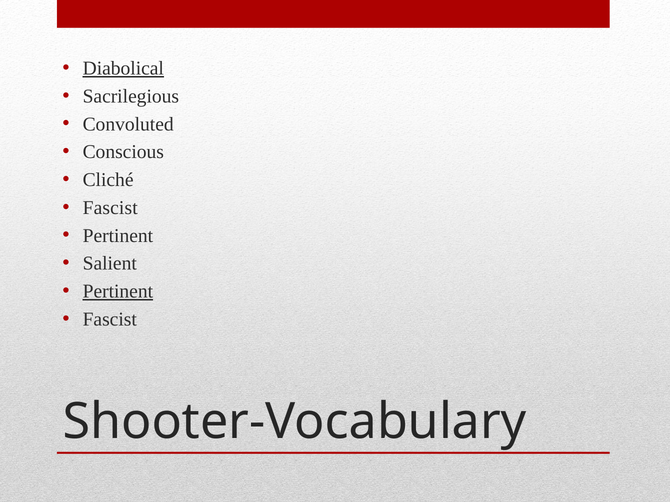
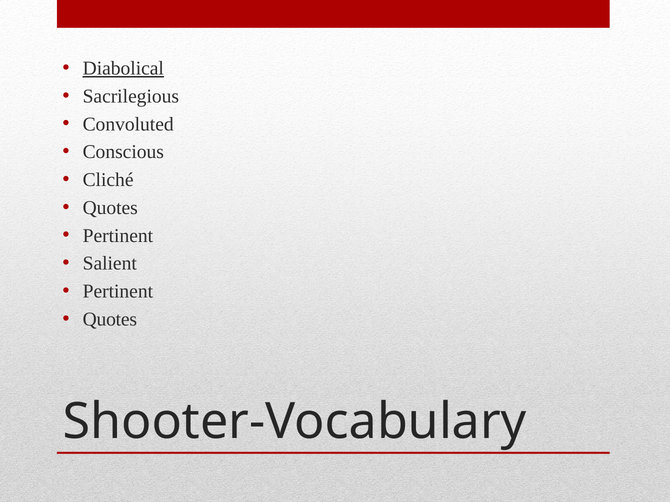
Fascist: Fascist -> Quotes (110, 208)
Pertinent underline: present -> none (118, 292)
Fascist: Fascist -> Quotes (110, 320)
